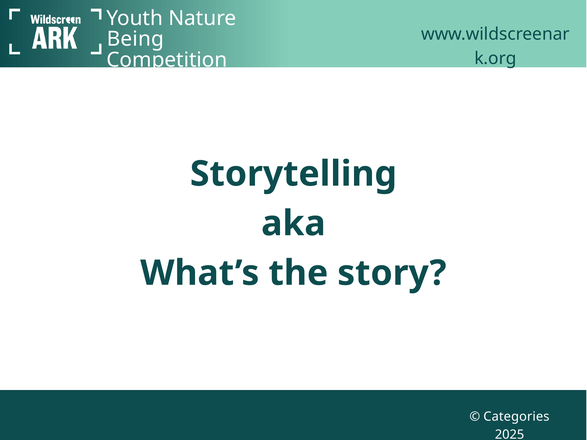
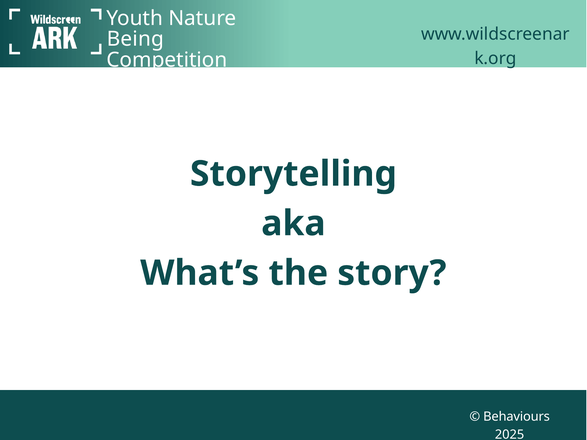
Categories: Categories -> Behaviours (517, 417)
